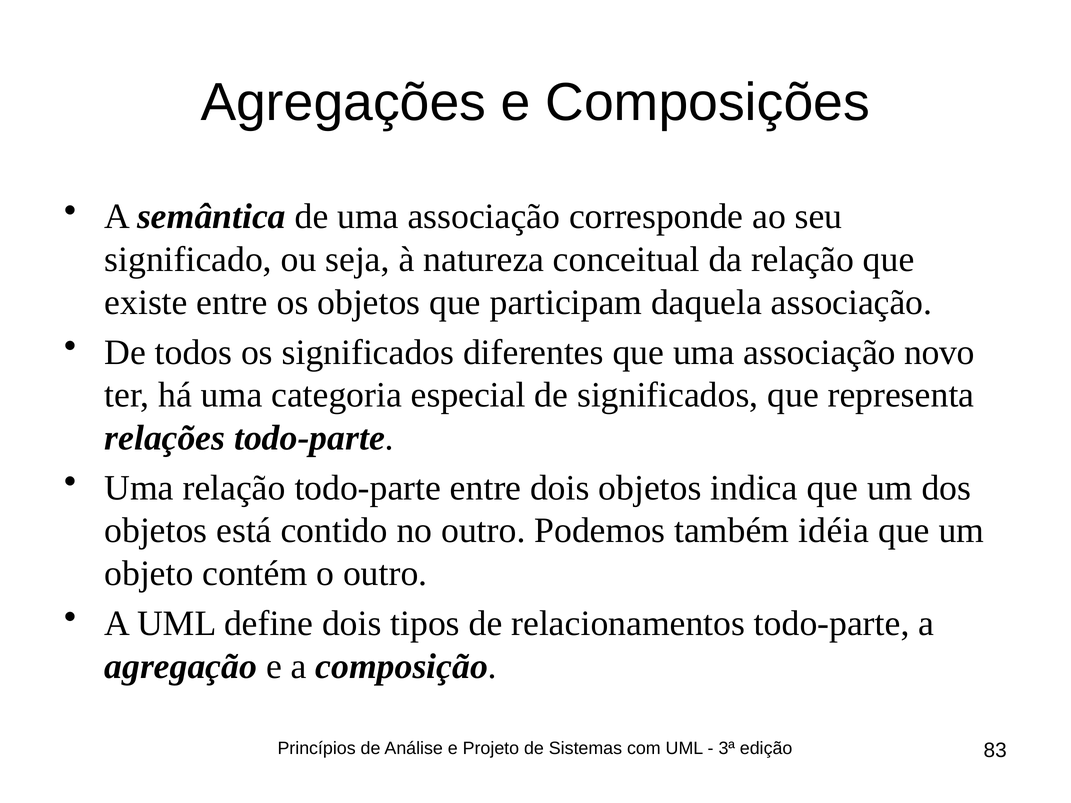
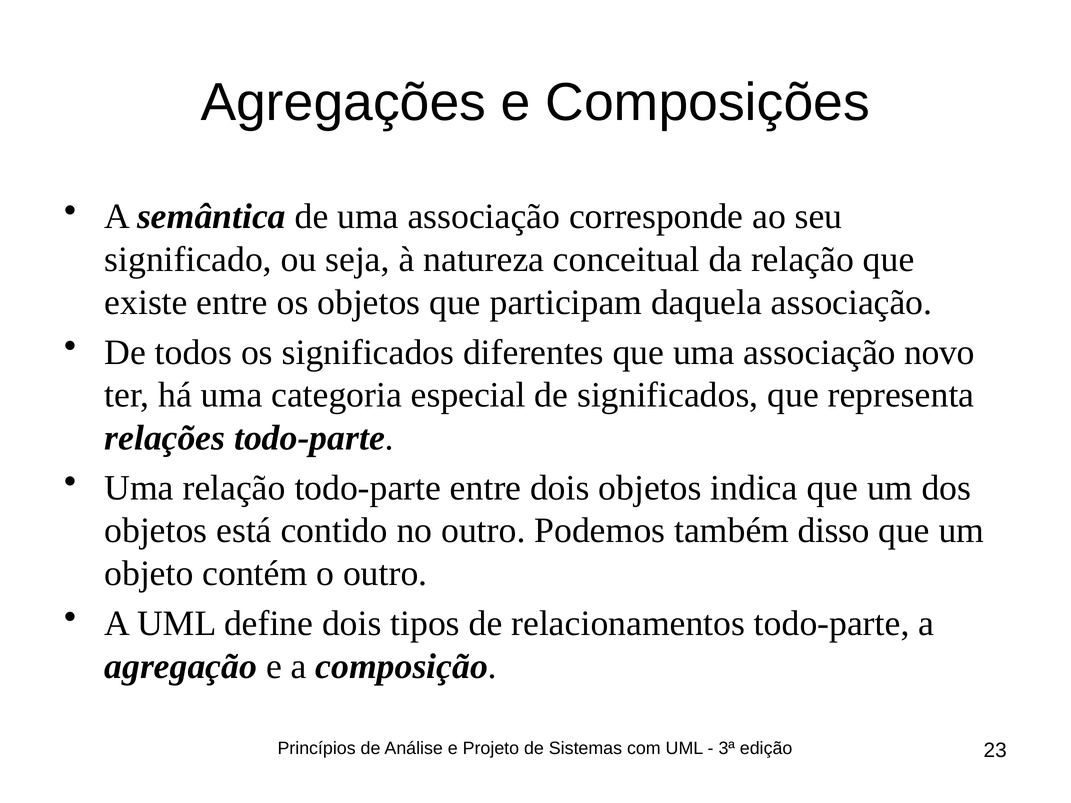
idéia: idéia -> disso (834, 531)
83: 83 -> 23 (995, 751)
